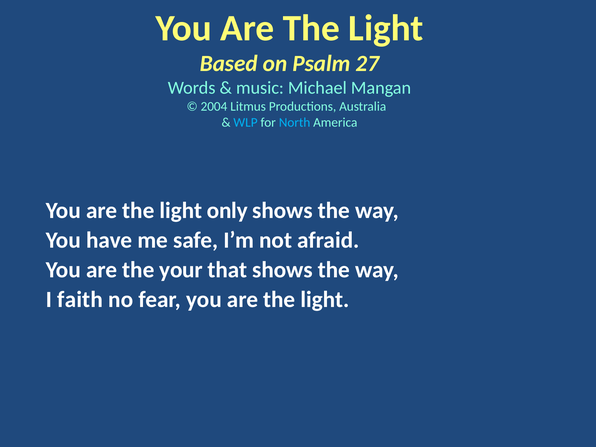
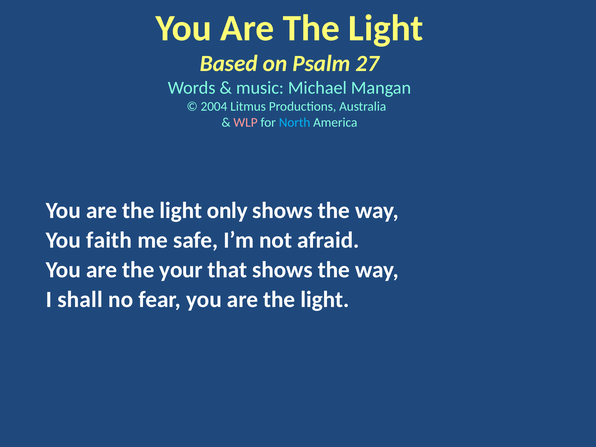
WLP colour: light blue -> pink (246, 122)
have: have -> faith (109, 240)
faith: faith -> shall (80, 300)
